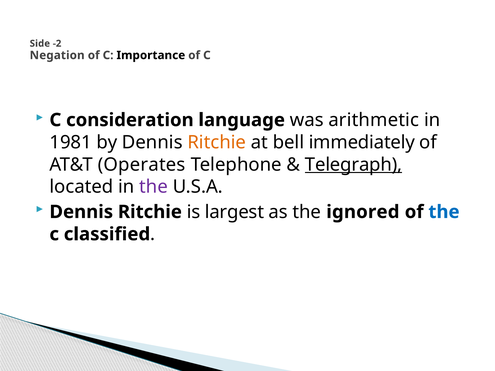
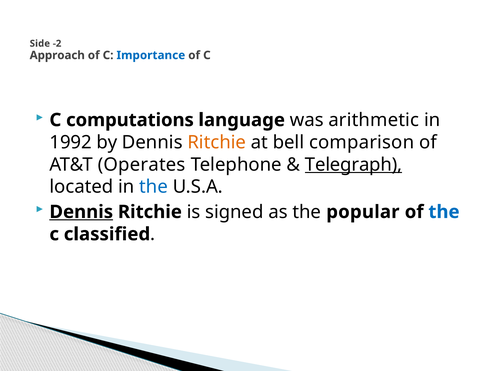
Negation: Negation -> Approach (57, 55)
Importance colour: black -> blue (151, 55)
consideration: consideration -> computations (130, 120)
1981: 1981 -> 1992 (71, 142)
immediately: immediately -> comparison (362, 142)
the colour: purple -> blue (154, 187)
Dennis underline: none -> present (81, 212)
largest: largest -> signed (234, 212)
ignored: ignored -> popular (363, 212)
